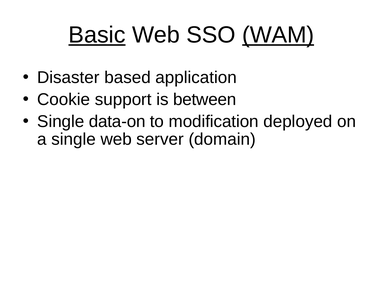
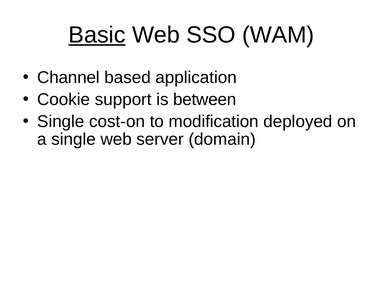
WAM underline: present -> none (278, 35)
Disaster: Disaster -> Channel (68, 78)
data-on: data-on -> cost-on (117, 122)
